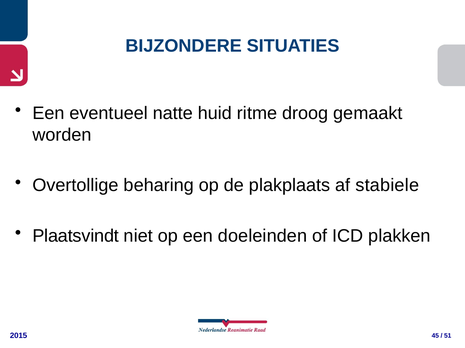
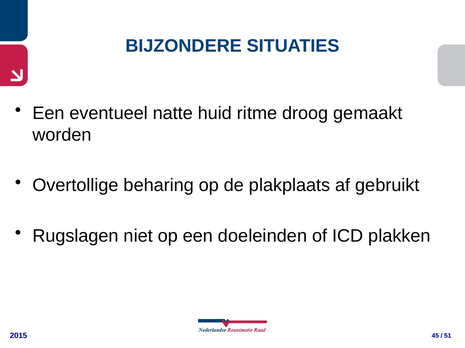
stabiele: stabiele -> gebruikt (387, 186)
Plaatsvindt: Plaatsvindt -> Rugslagen (76, 236)
